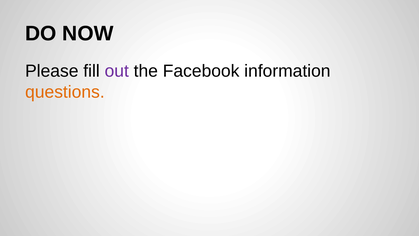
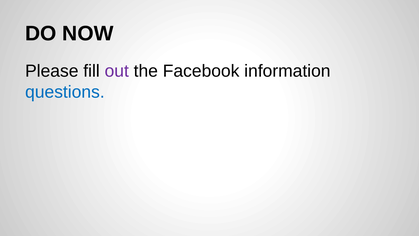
questions colour: orange -> blue (65, 92)
